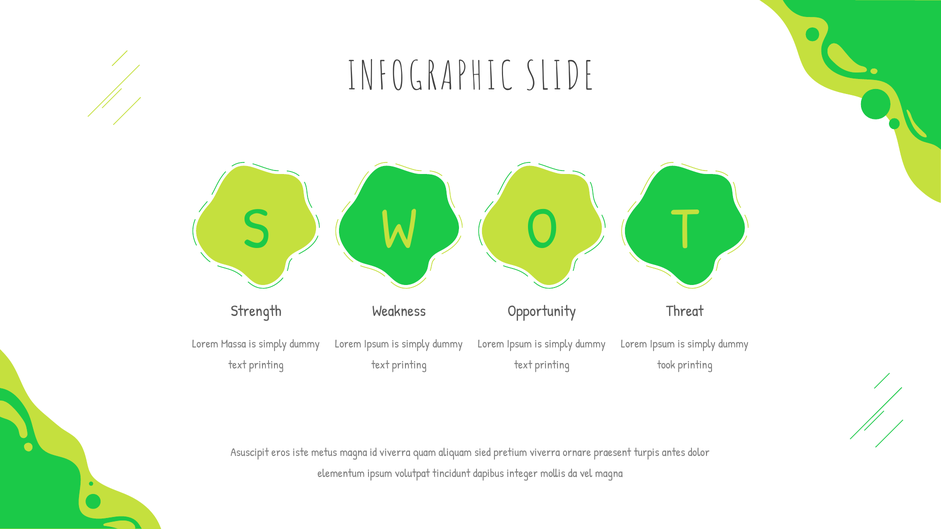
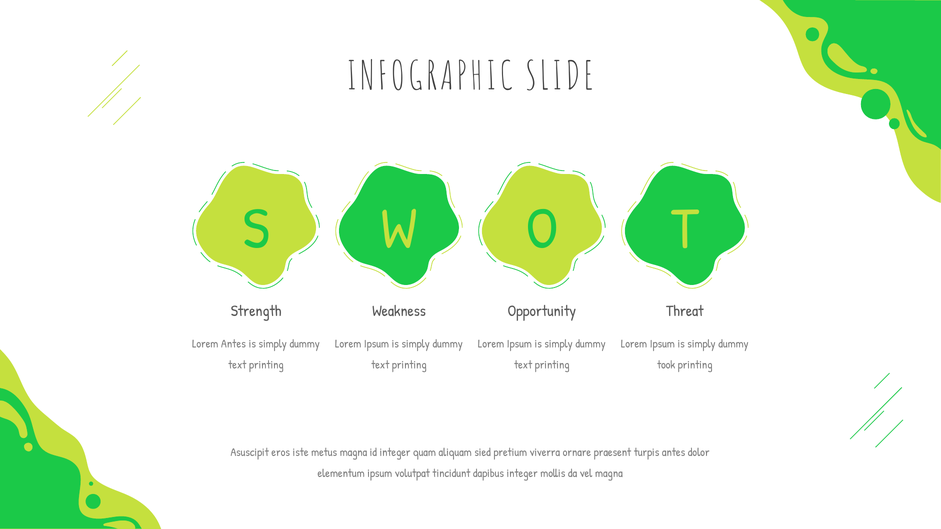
Lorem Massa: Massa -> Antes (233, 344)
id viverra: viverra -> integer (395, 453)
